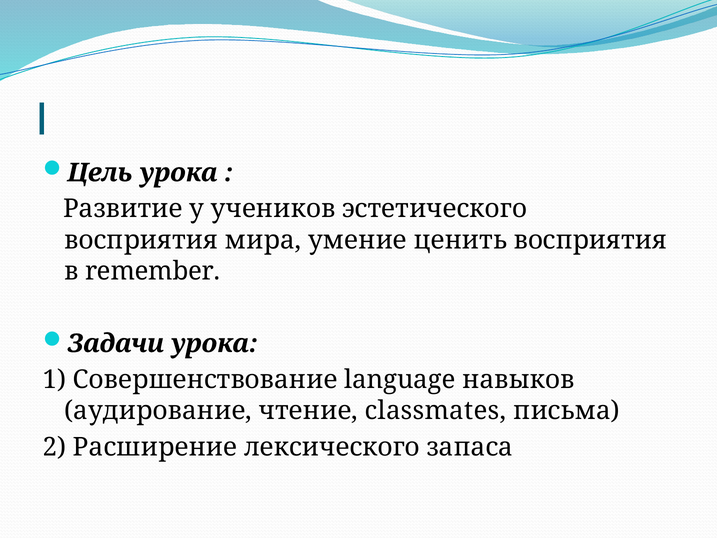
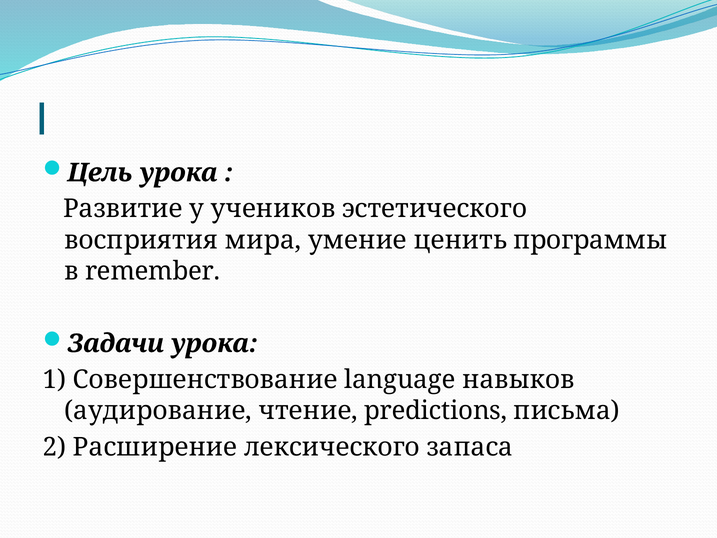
ценить восприятия: восприятия -> программы (590, 240)
classmates: classmates -> predictions (436, 411)
